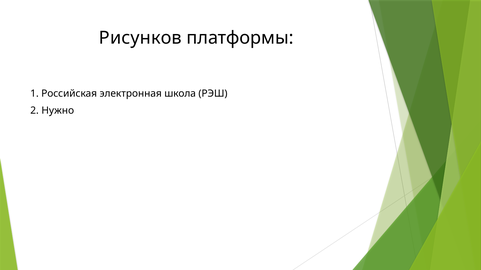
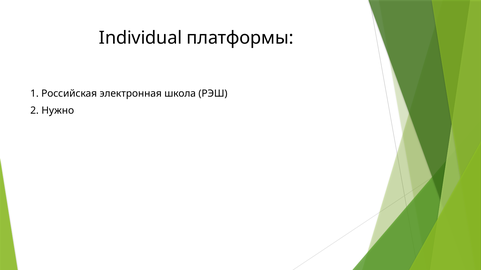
Рисунков: Рисунков -> Individual (141, 38)
